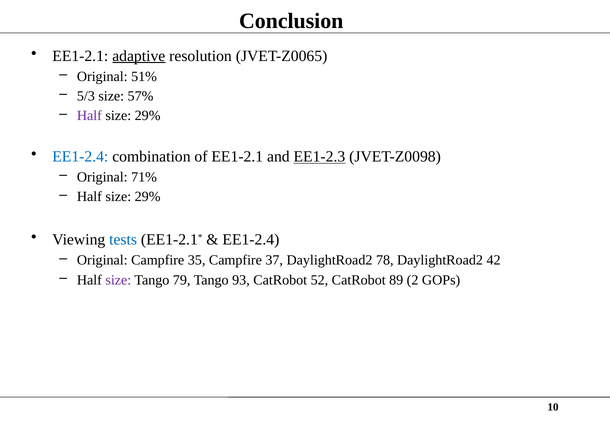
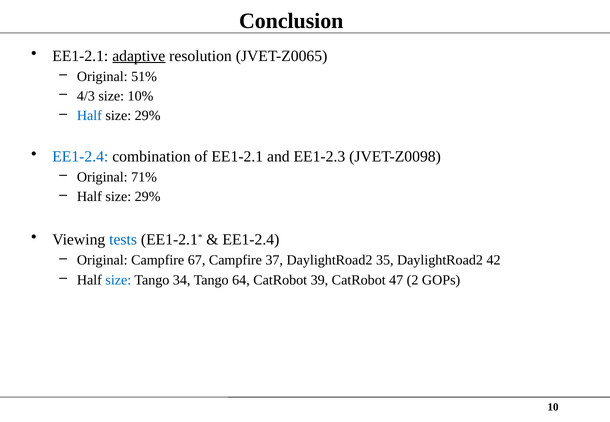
5/3: 5/3 -> 4/3 (86, 96)
57%: 57% -> 10% (141, 96)
Half colour: purple -> blue (89, 116)
EE1-2.3 underline: present -> none (319, 157)
35: 35 -> 67 (197, 260)
78: 78 -> 35 (385, 260)
size colour: purple -> blue (118, 280)
79: 79 -> 34 (182, 280)
93: 93 -> 64 (241, 280)
52: 52 -> 39 (319, 280)
89: 89 -> 47 (396, 280)
